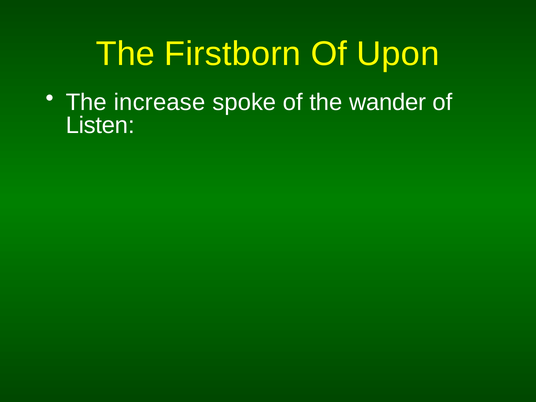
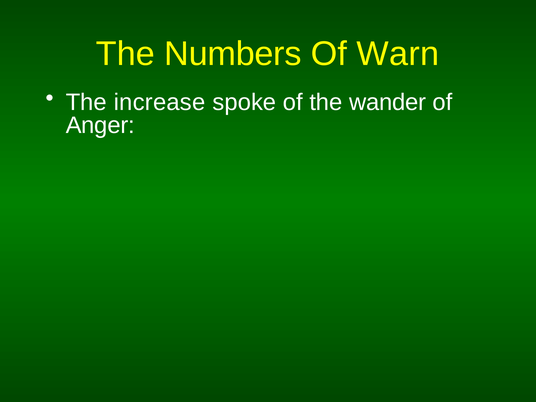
Firstborn: Firstborn -> Numbers (233, 54)
Upon: Upon -> Warn (398, 54)
Listen: Listen -> Anger (100, 125)
